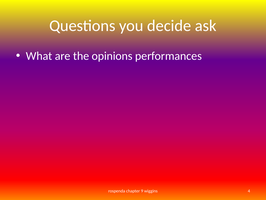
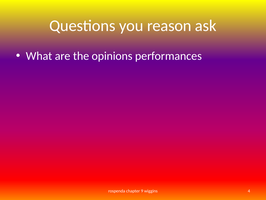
decide: decide -> reason (169, 26)
